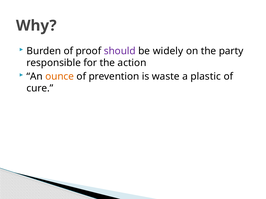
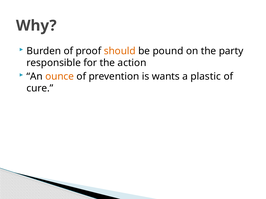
should colour: purple -> orange (120, 51)
widely: widely -> pound (168, 51)
waste: waste -> wants (166, 77)
